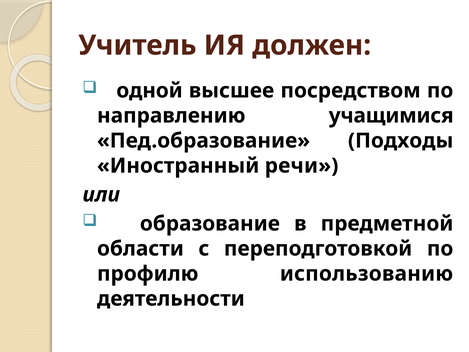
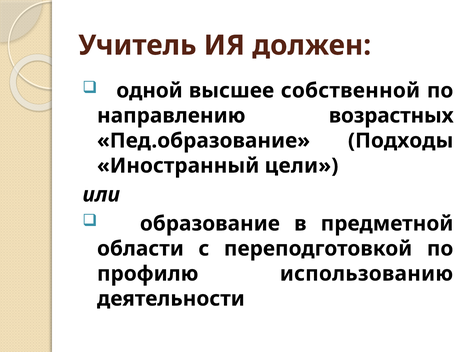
посредством: посредством -> собственной (350, 91)
учащимися: учащимися -> возрастных (391, 116)
речи: речи -> цели (302, 166)
